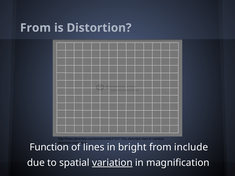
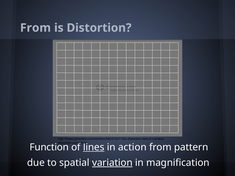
lines underline: none -> present (94, 147)
bright: bright -> action (132, 147)
include: include -> pattern (191, 147)
